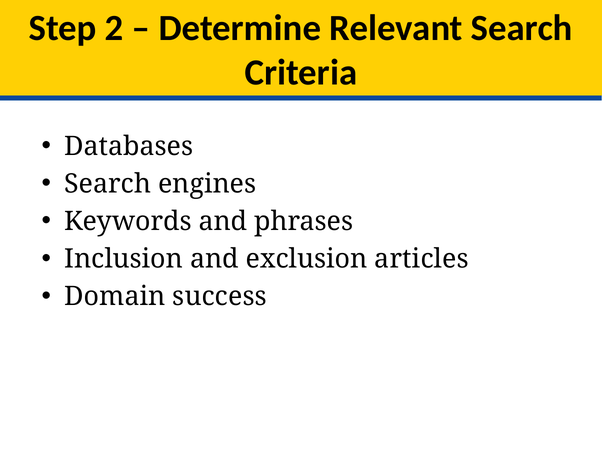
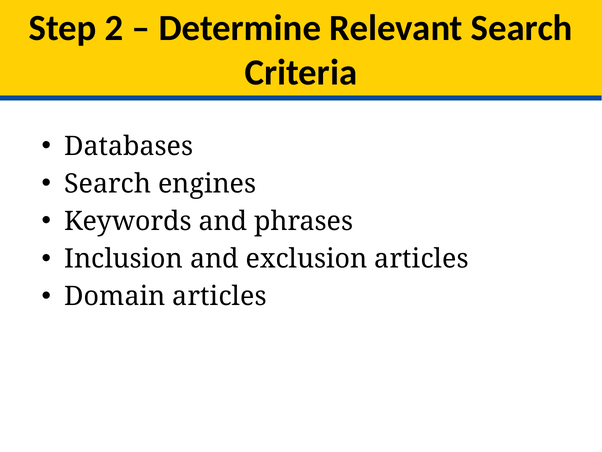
Domain success: success -> articles (220, 296)
